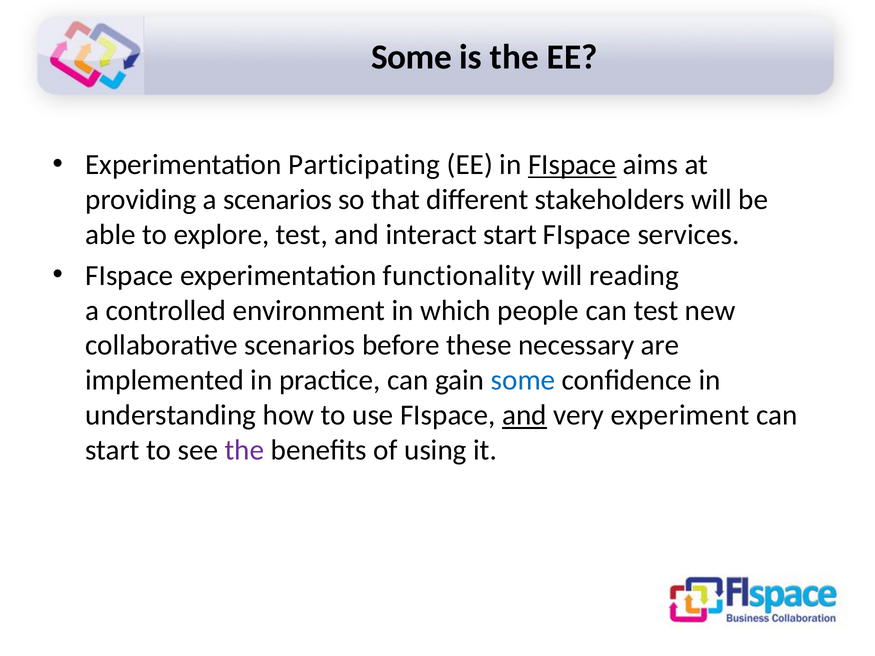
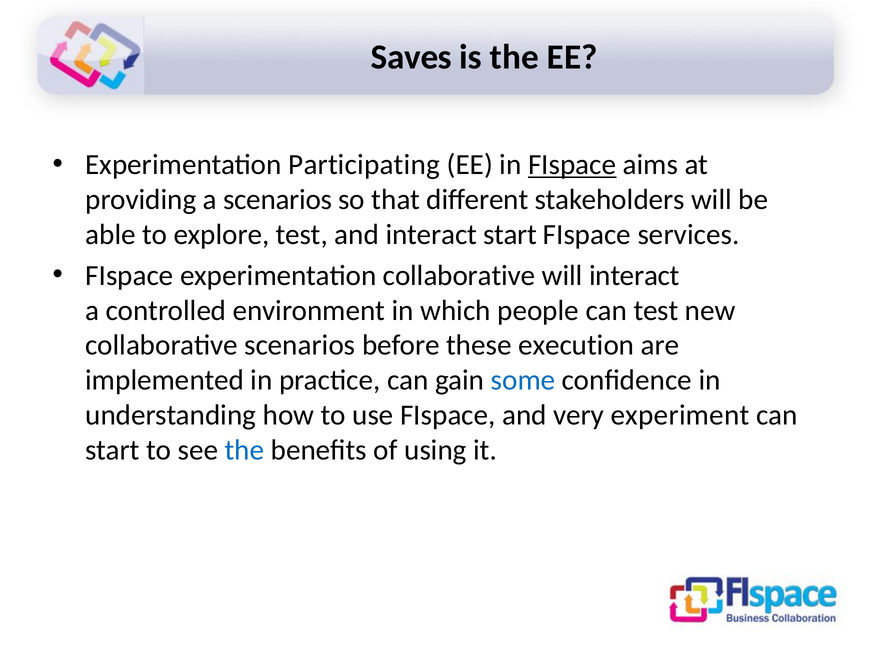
Some: Some -> Saves (412, 57)
experimentation functionality: functionality -> collaborative (459, 276)
will reading: reading -> interact (634, 276)
necessary: necessary -> execution (576, 346)
and underline: present -> none (524, 416)
the colour: purple -> blue (244, 451)
